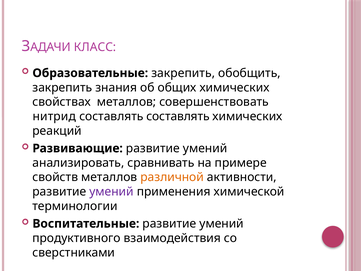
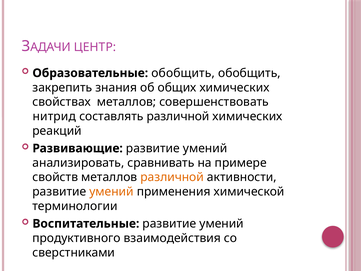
КЛАСС: КЛАСС -> ЦЕНТР (95, 47)
Образовательные закрепить: закрепить -> обобщить (183, 73)
составлять составлять: составлять -> различной (178, 116)
умений colour: purple -> orange (112, 192)
